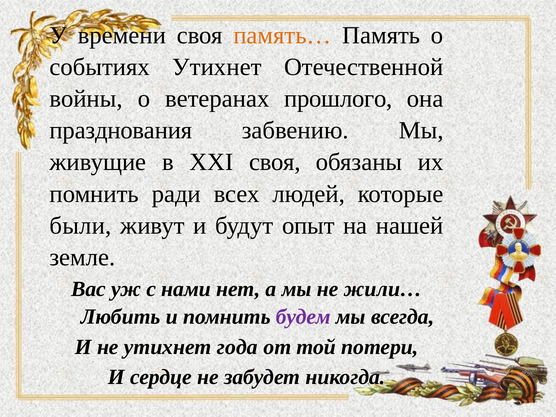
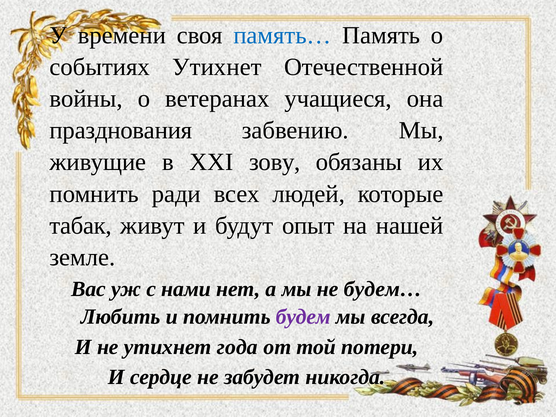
память… colour: orange -> blue (282, 35)
прошлого: прошлого -> учащиеся (338, 99)
XXI своя: своя -> зову (275, 162)
были: были -> табак (81, 226)
жили…: жили… -> будем… (383, 289)
